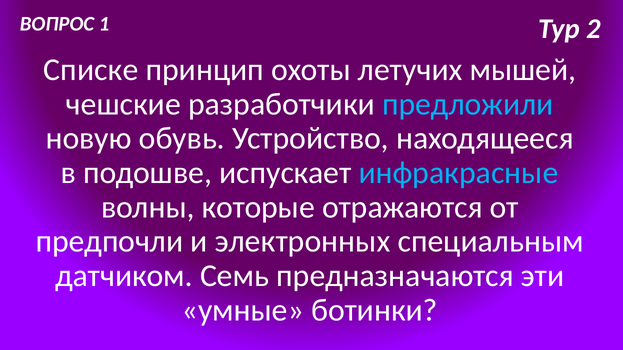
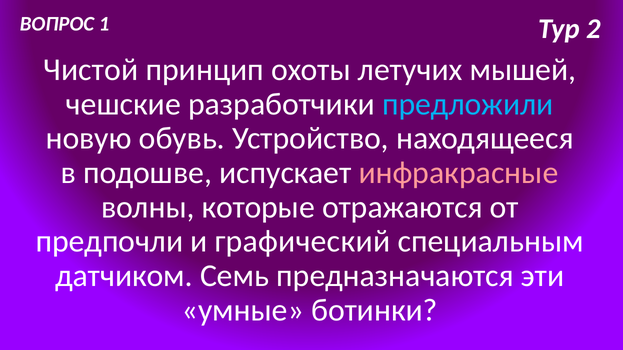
Списке: Списке -> Чистой (91, 70)
инфракрасные colour: light blue -> pink (458, 173)
электронных: электронных -> графический (302, 242)
